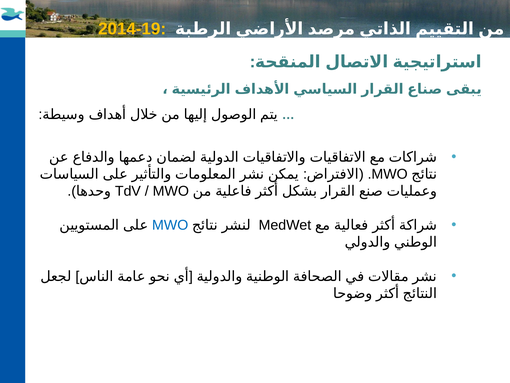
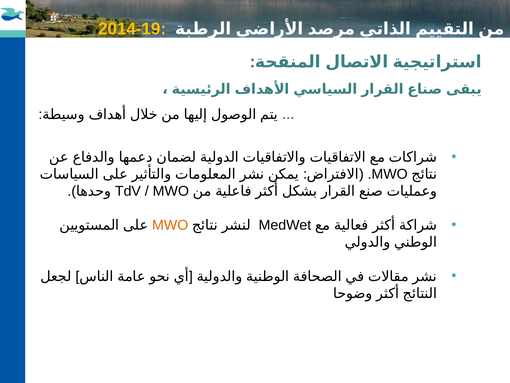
MWO colour: blue -> orange (170, 225)
